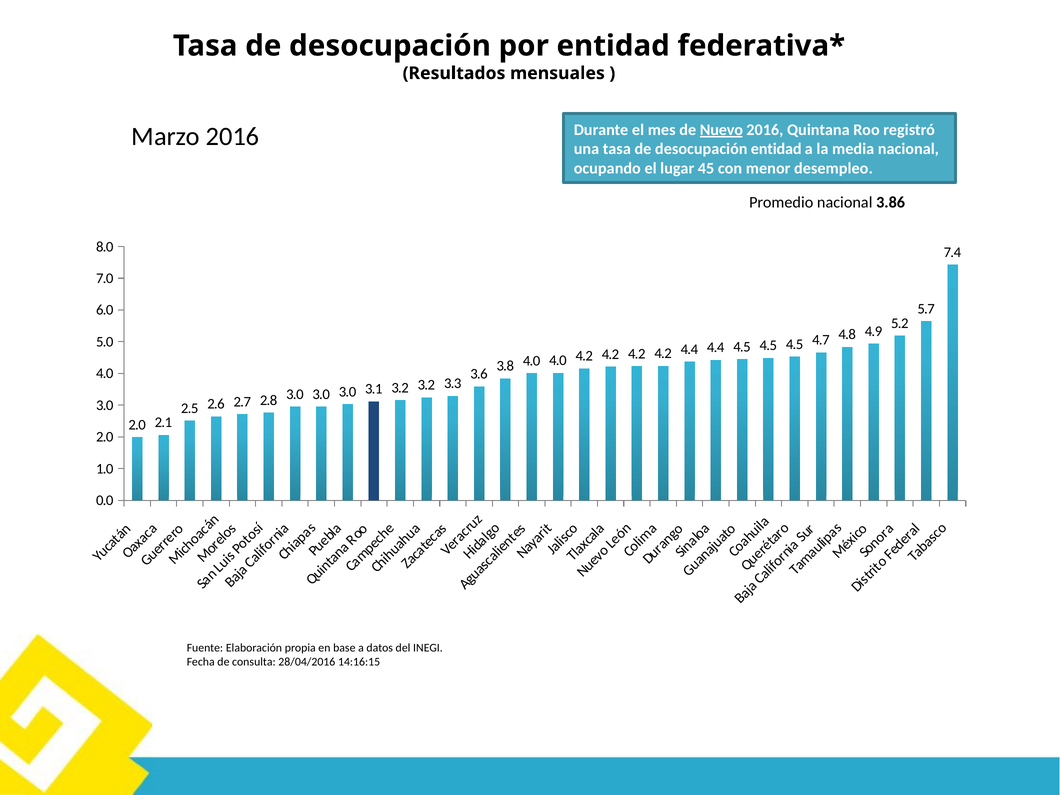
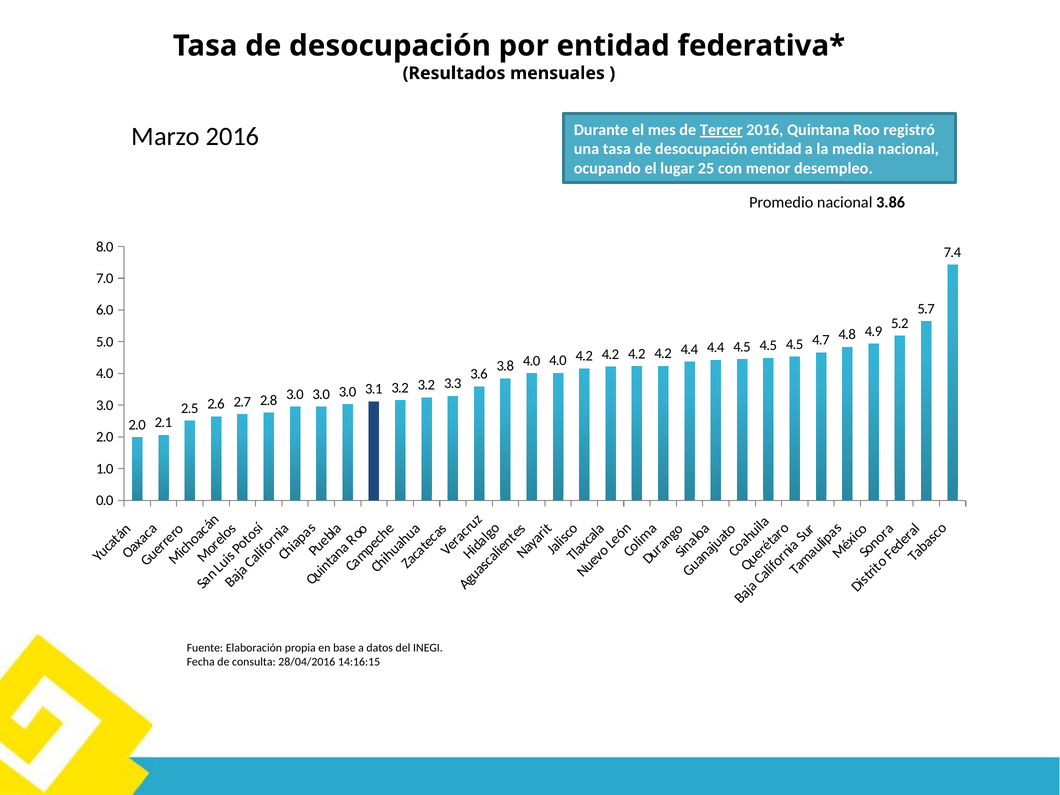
Nuevo: Nuevo -> Tercer (721, 130)
45: 45 -> 25 (706, 169)
